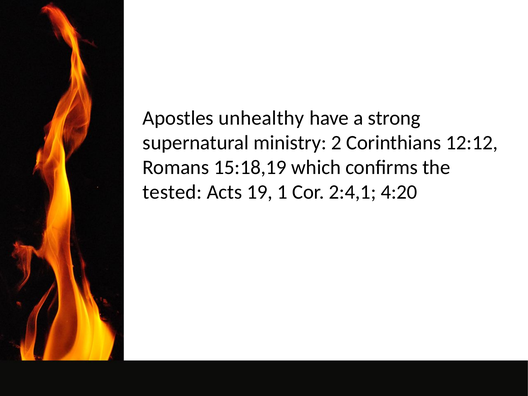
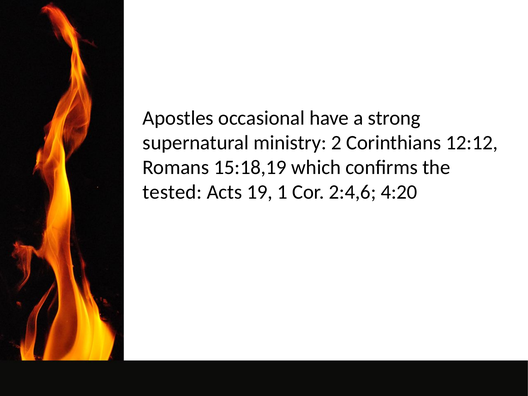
unhealthy: unhealthy -> occasional (261, 118)
2:4,1: 2:4,1 -> 2:4,6 (353, 192)
